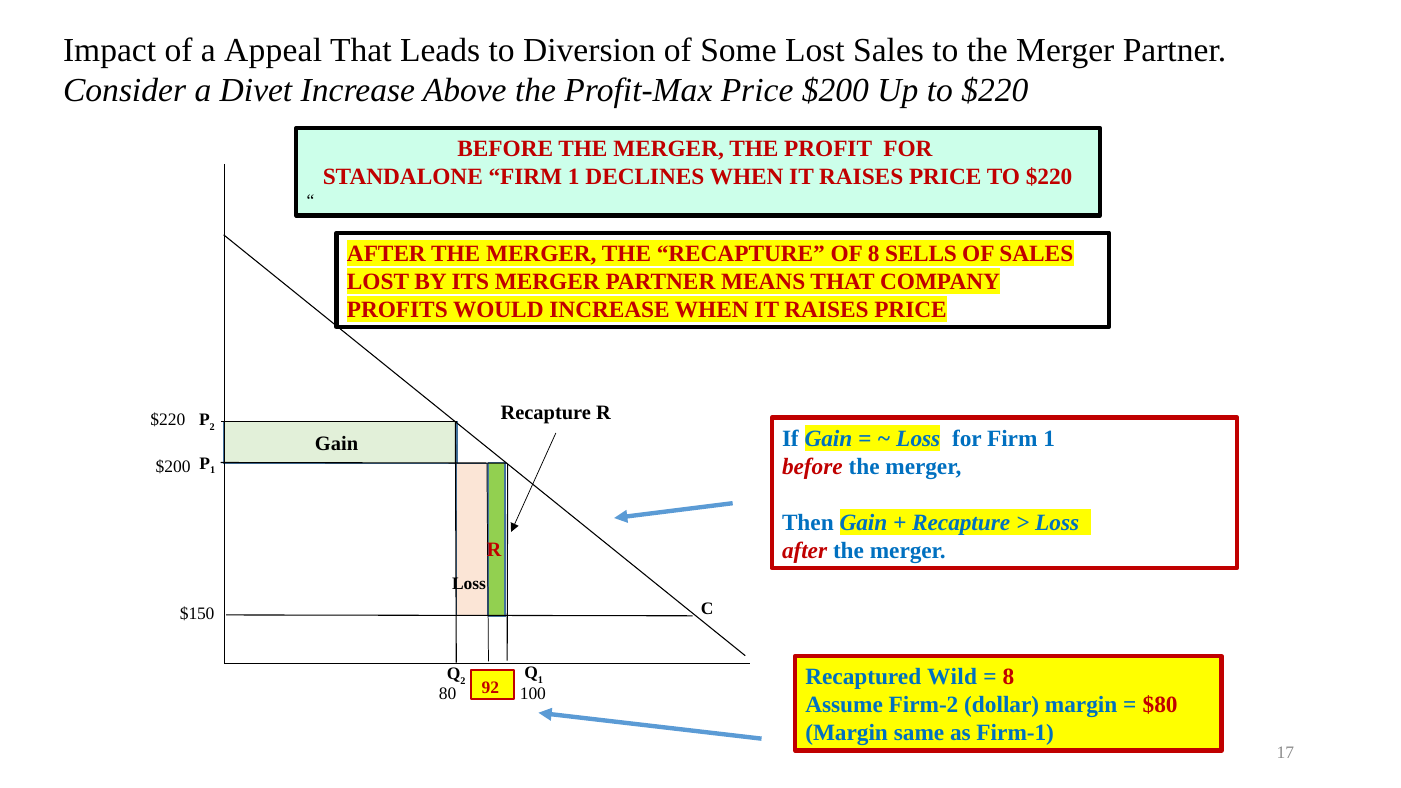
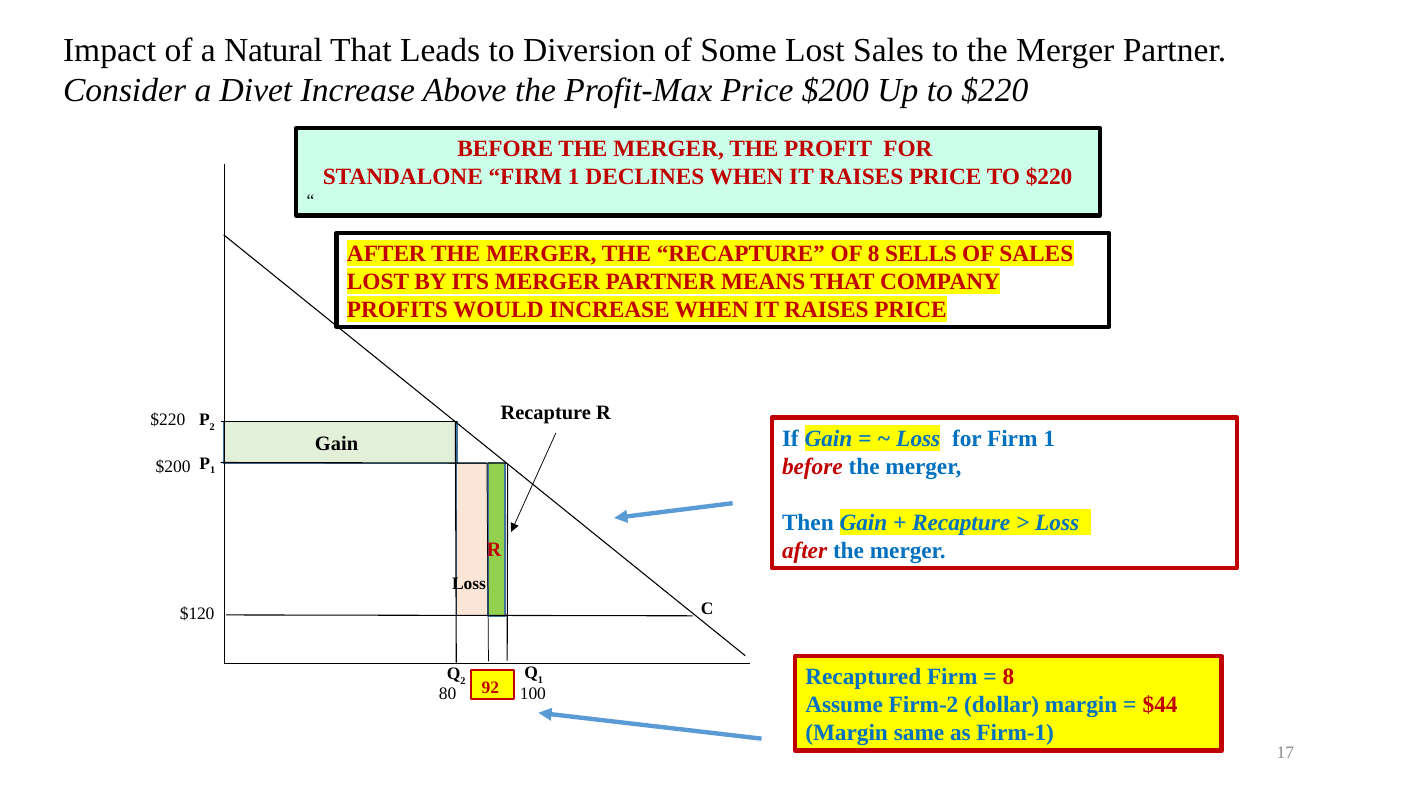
Appeal: Appeal -> Natural (273, 50)
$150: $150 -> $120 (197, 613)
Recaptured Wild: Wild -> Firm (952, 677)
$80: $80 -> $44 (1160, 705)
